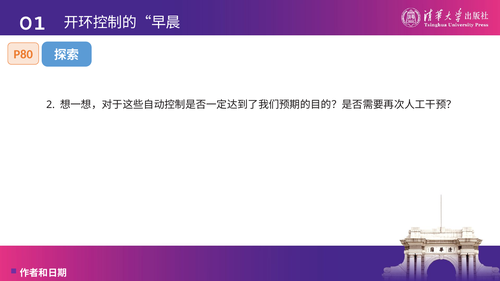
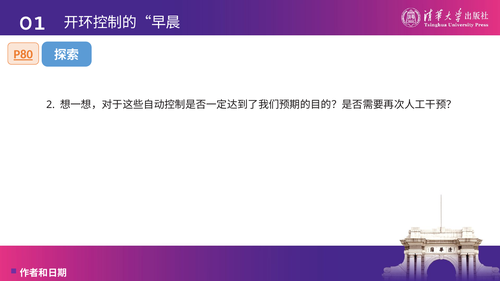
P80 underline: none -> present (23, 54)
